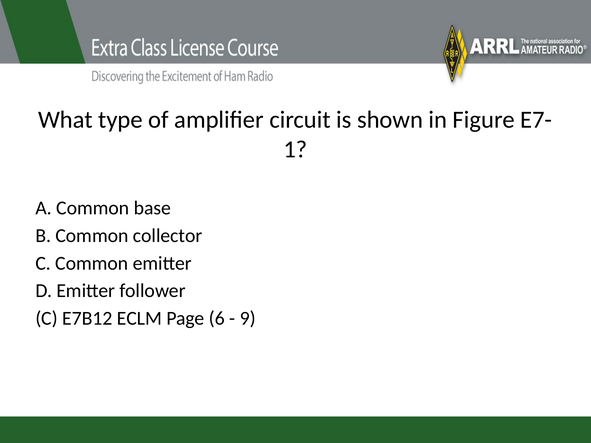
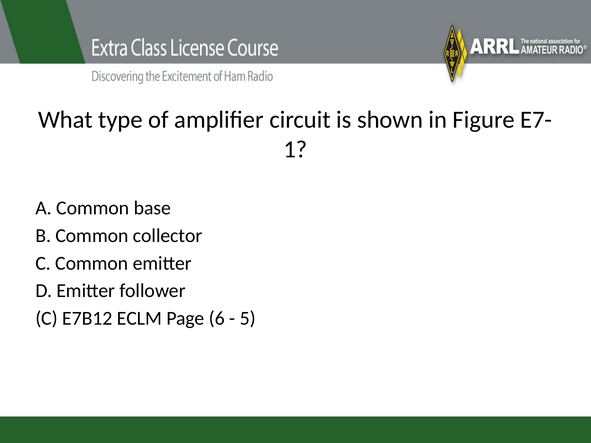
9: 9 -> 5 (248, 318)
